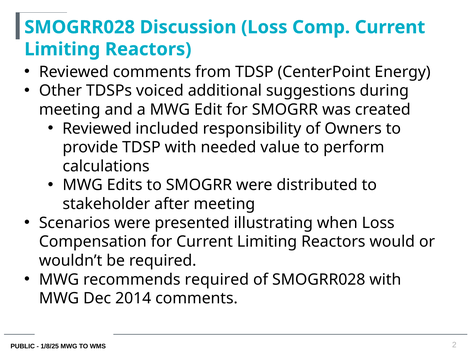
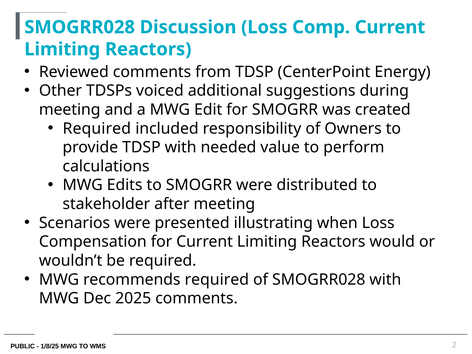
Reviewed: Reviewed -> Required (97, 128)
2014: 2014 -> 2025 (133, 298)
